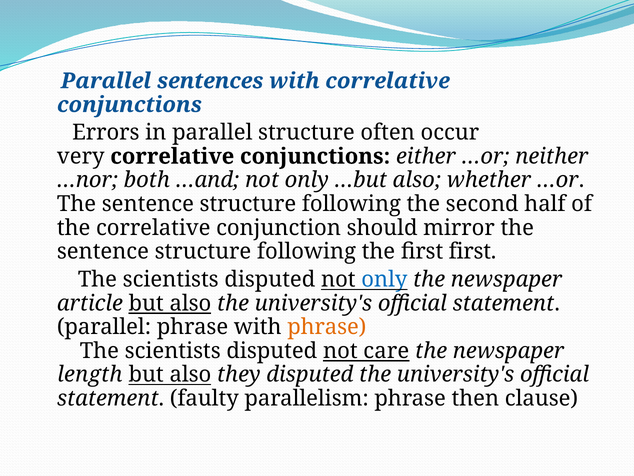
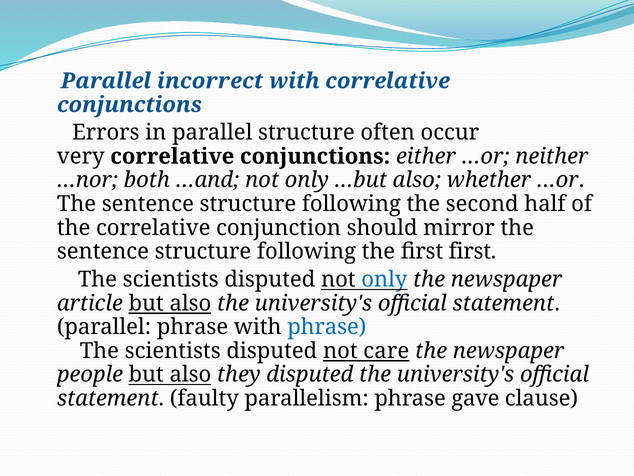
sentences: sentences -> incorrect (210, 81)
phrase colour: orange -> blue (327, 327)
length: length -> people (90, 374)
then: then -> gave (475, 398)
